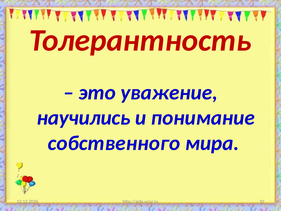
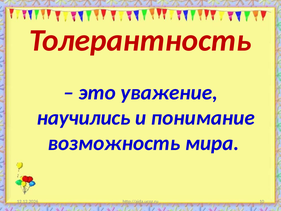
собственного: собственного -> возможность (114, 143)
